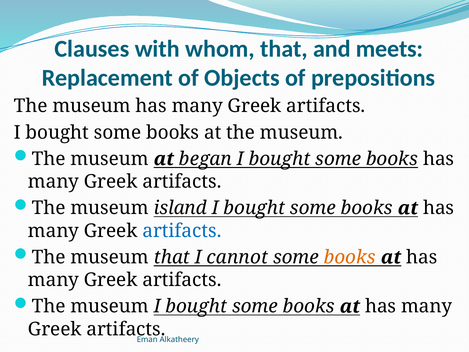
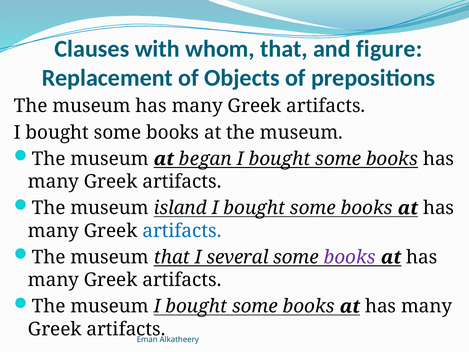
meets: meets -> figure (389, 49)
cannot: cannot -> several (237, 257)
books colour: orange -> purple (350, 257)
